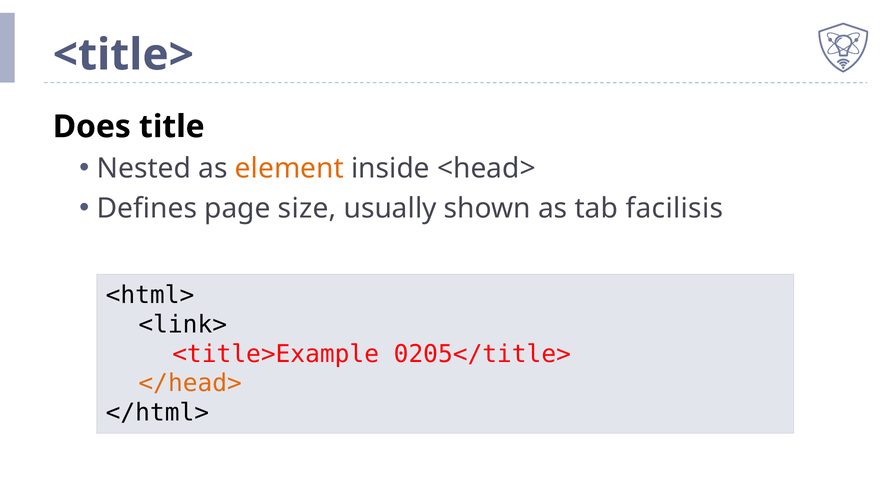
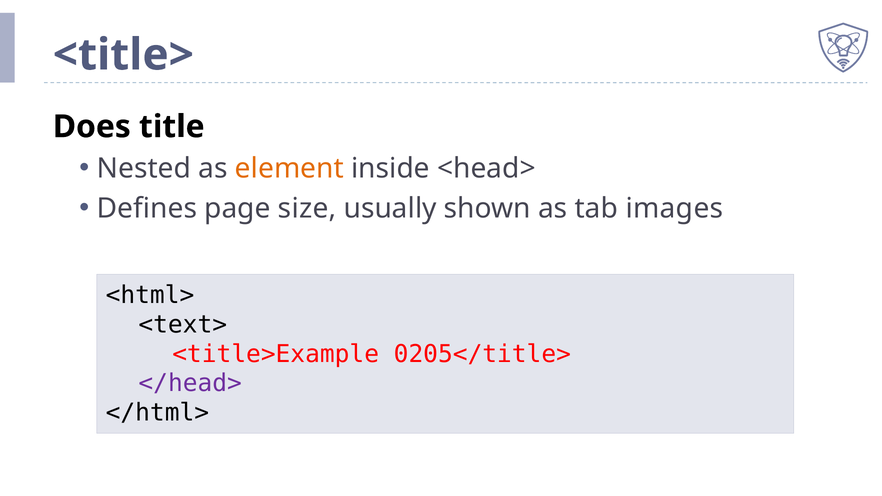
facilisis: facilisis -> images (674, 208)
<link>: <link> -> <text> (183, 325)
</head> colour: orange -> purple (190, 383)
